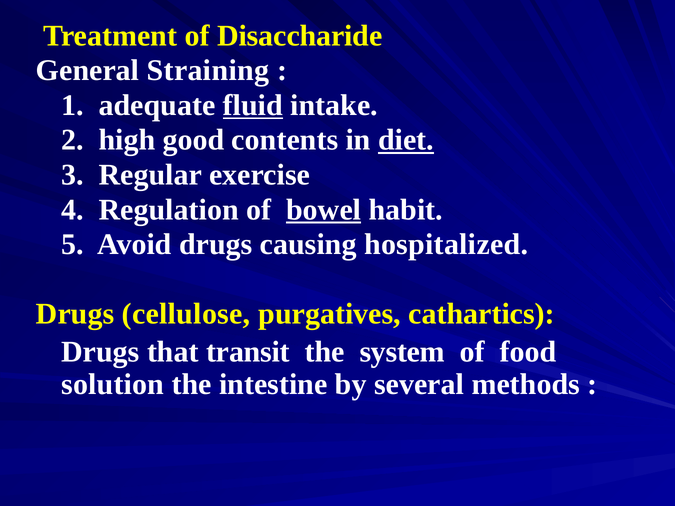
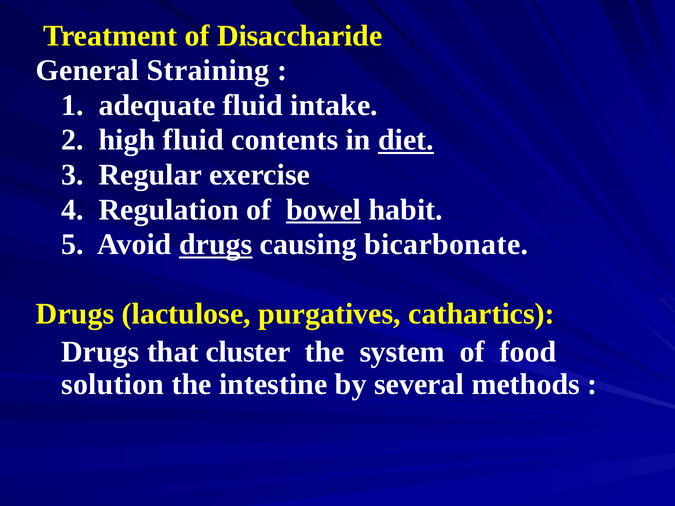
fluid underline: present -> none (253, 105)
high good: good -> fluid (194, 140)
drugs underline: none -> present (216, 245)
hospitalized: hospitalized -> bicarbonate (446, 245)
cellulose: cellulose -> lactulose (186, 314)
transit: transit -> cluster (248, 352)
